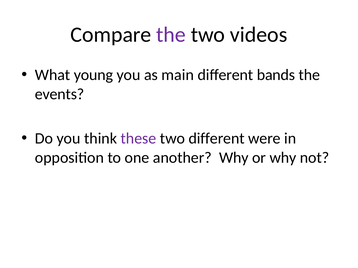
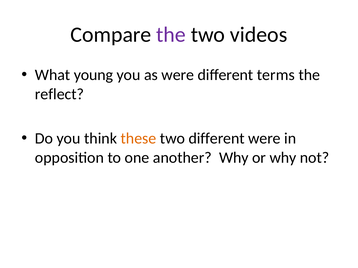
as main: main -> were (178, 75)
bands: bands -> terms (276, 75)
events: events -> reflect (59, 94)
these colour: purple -> orange (138, 139)
